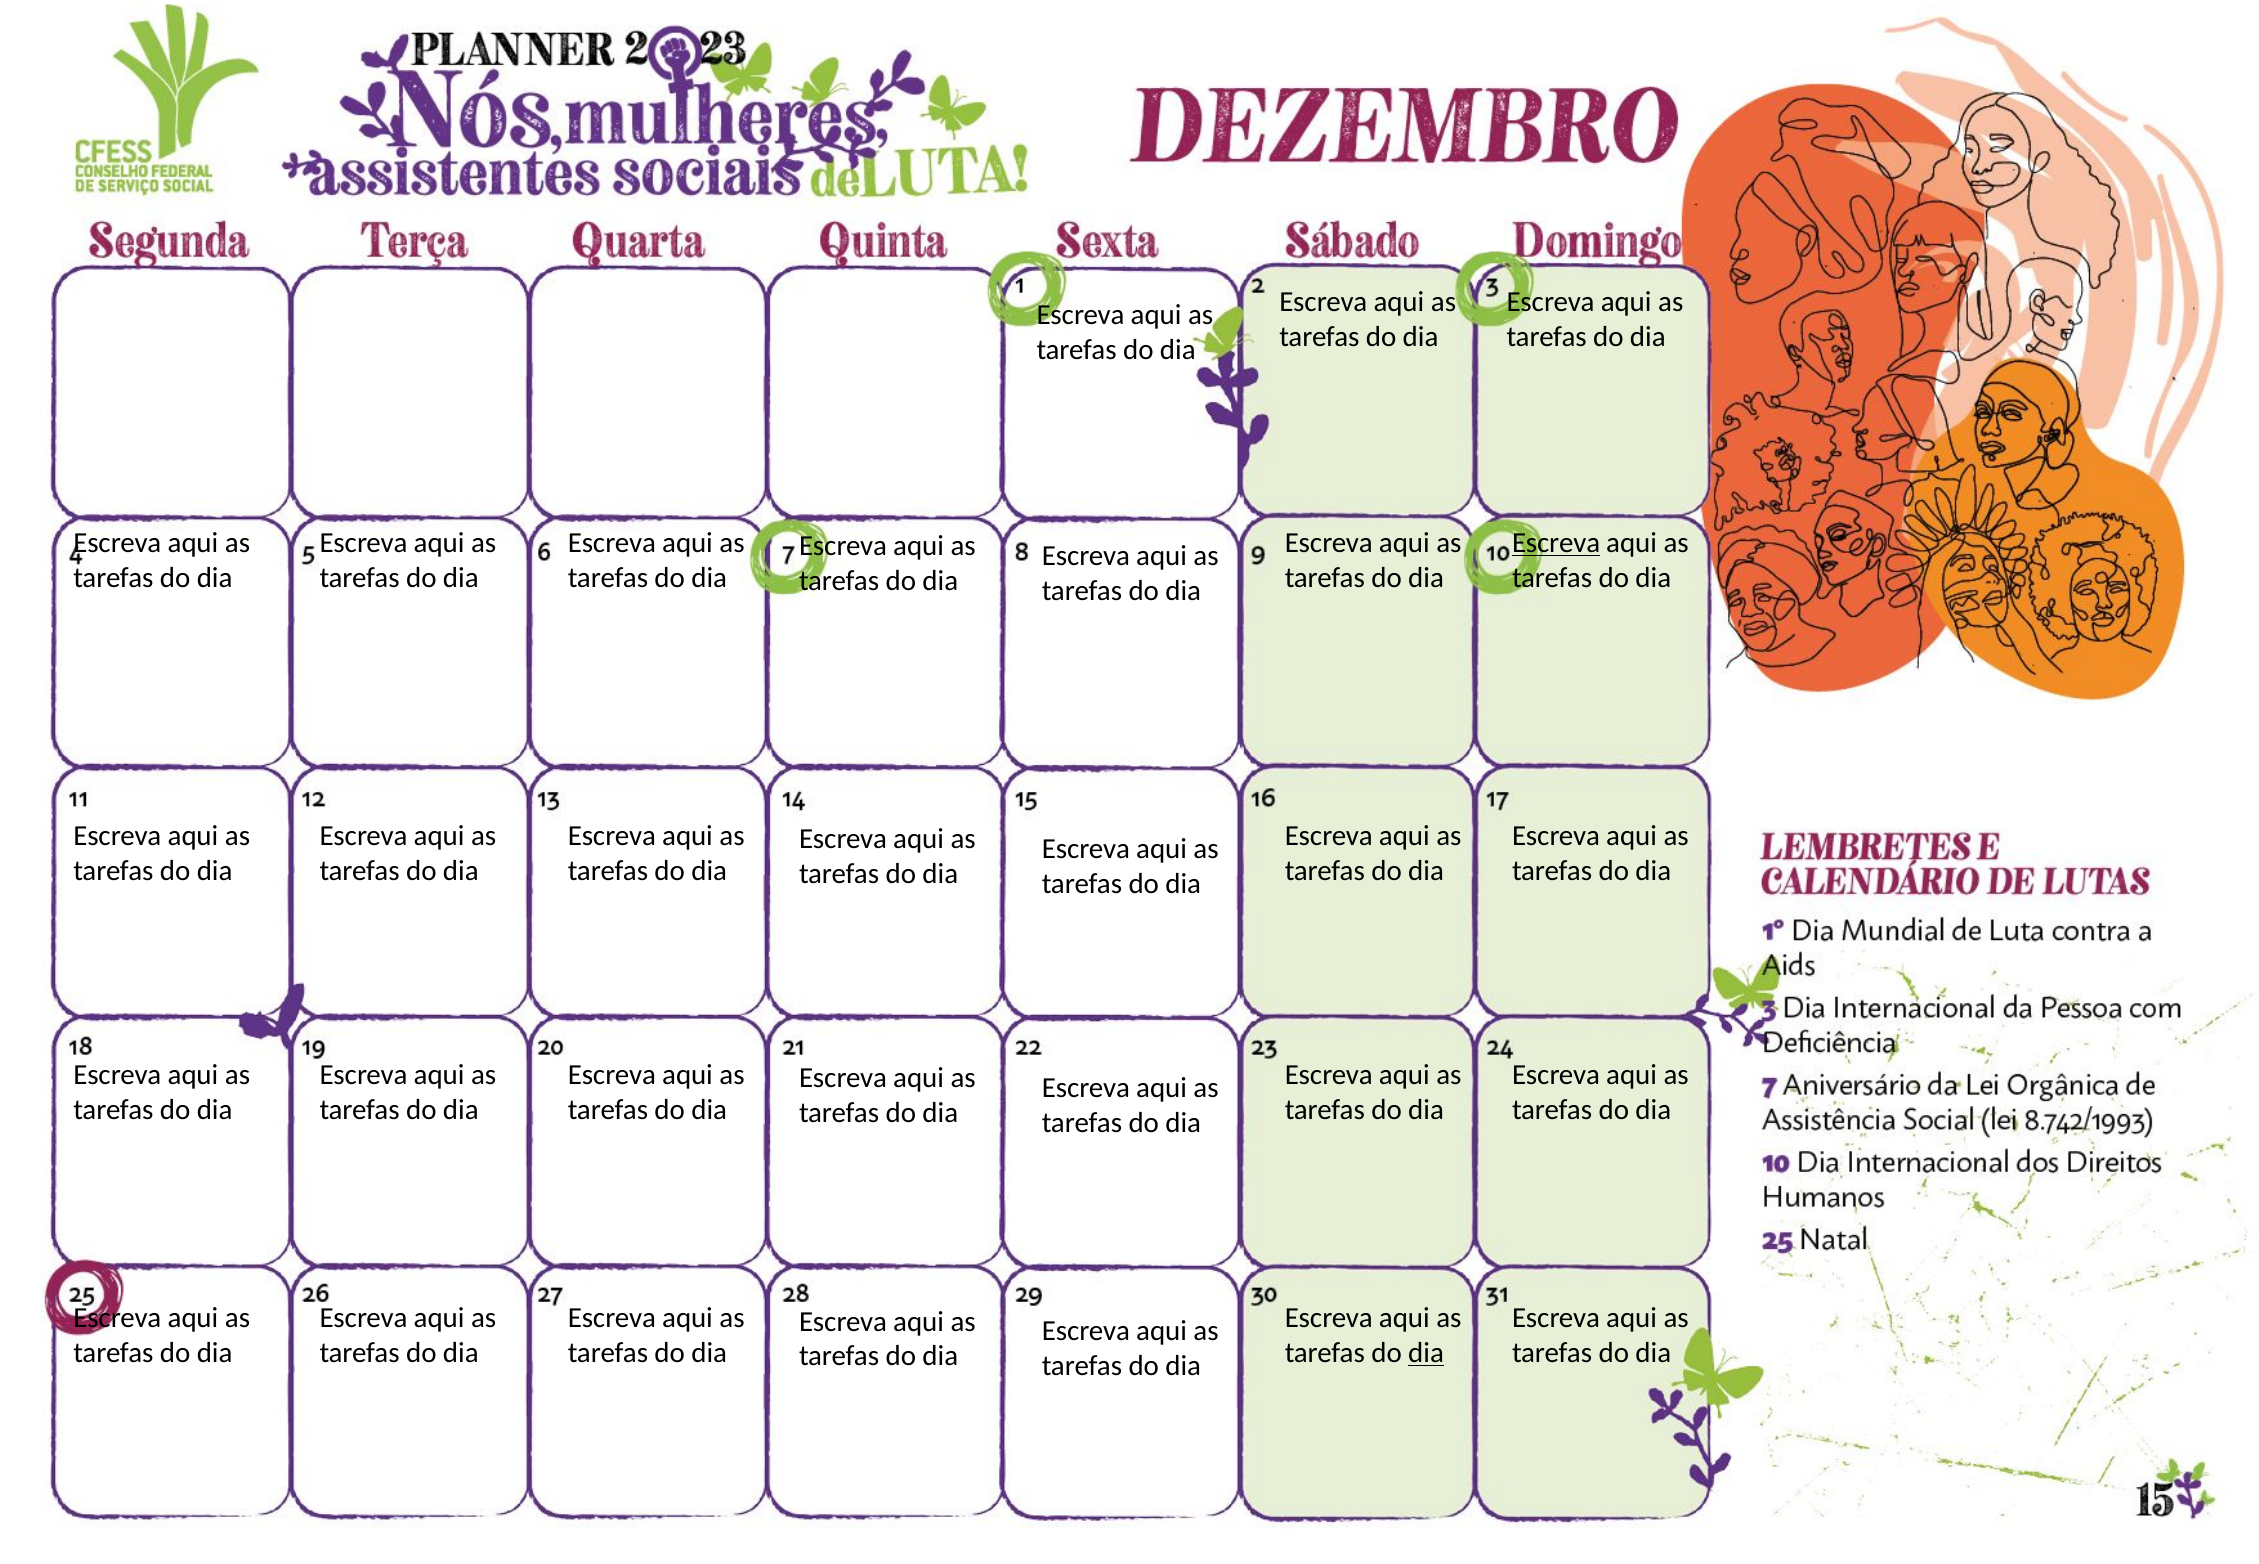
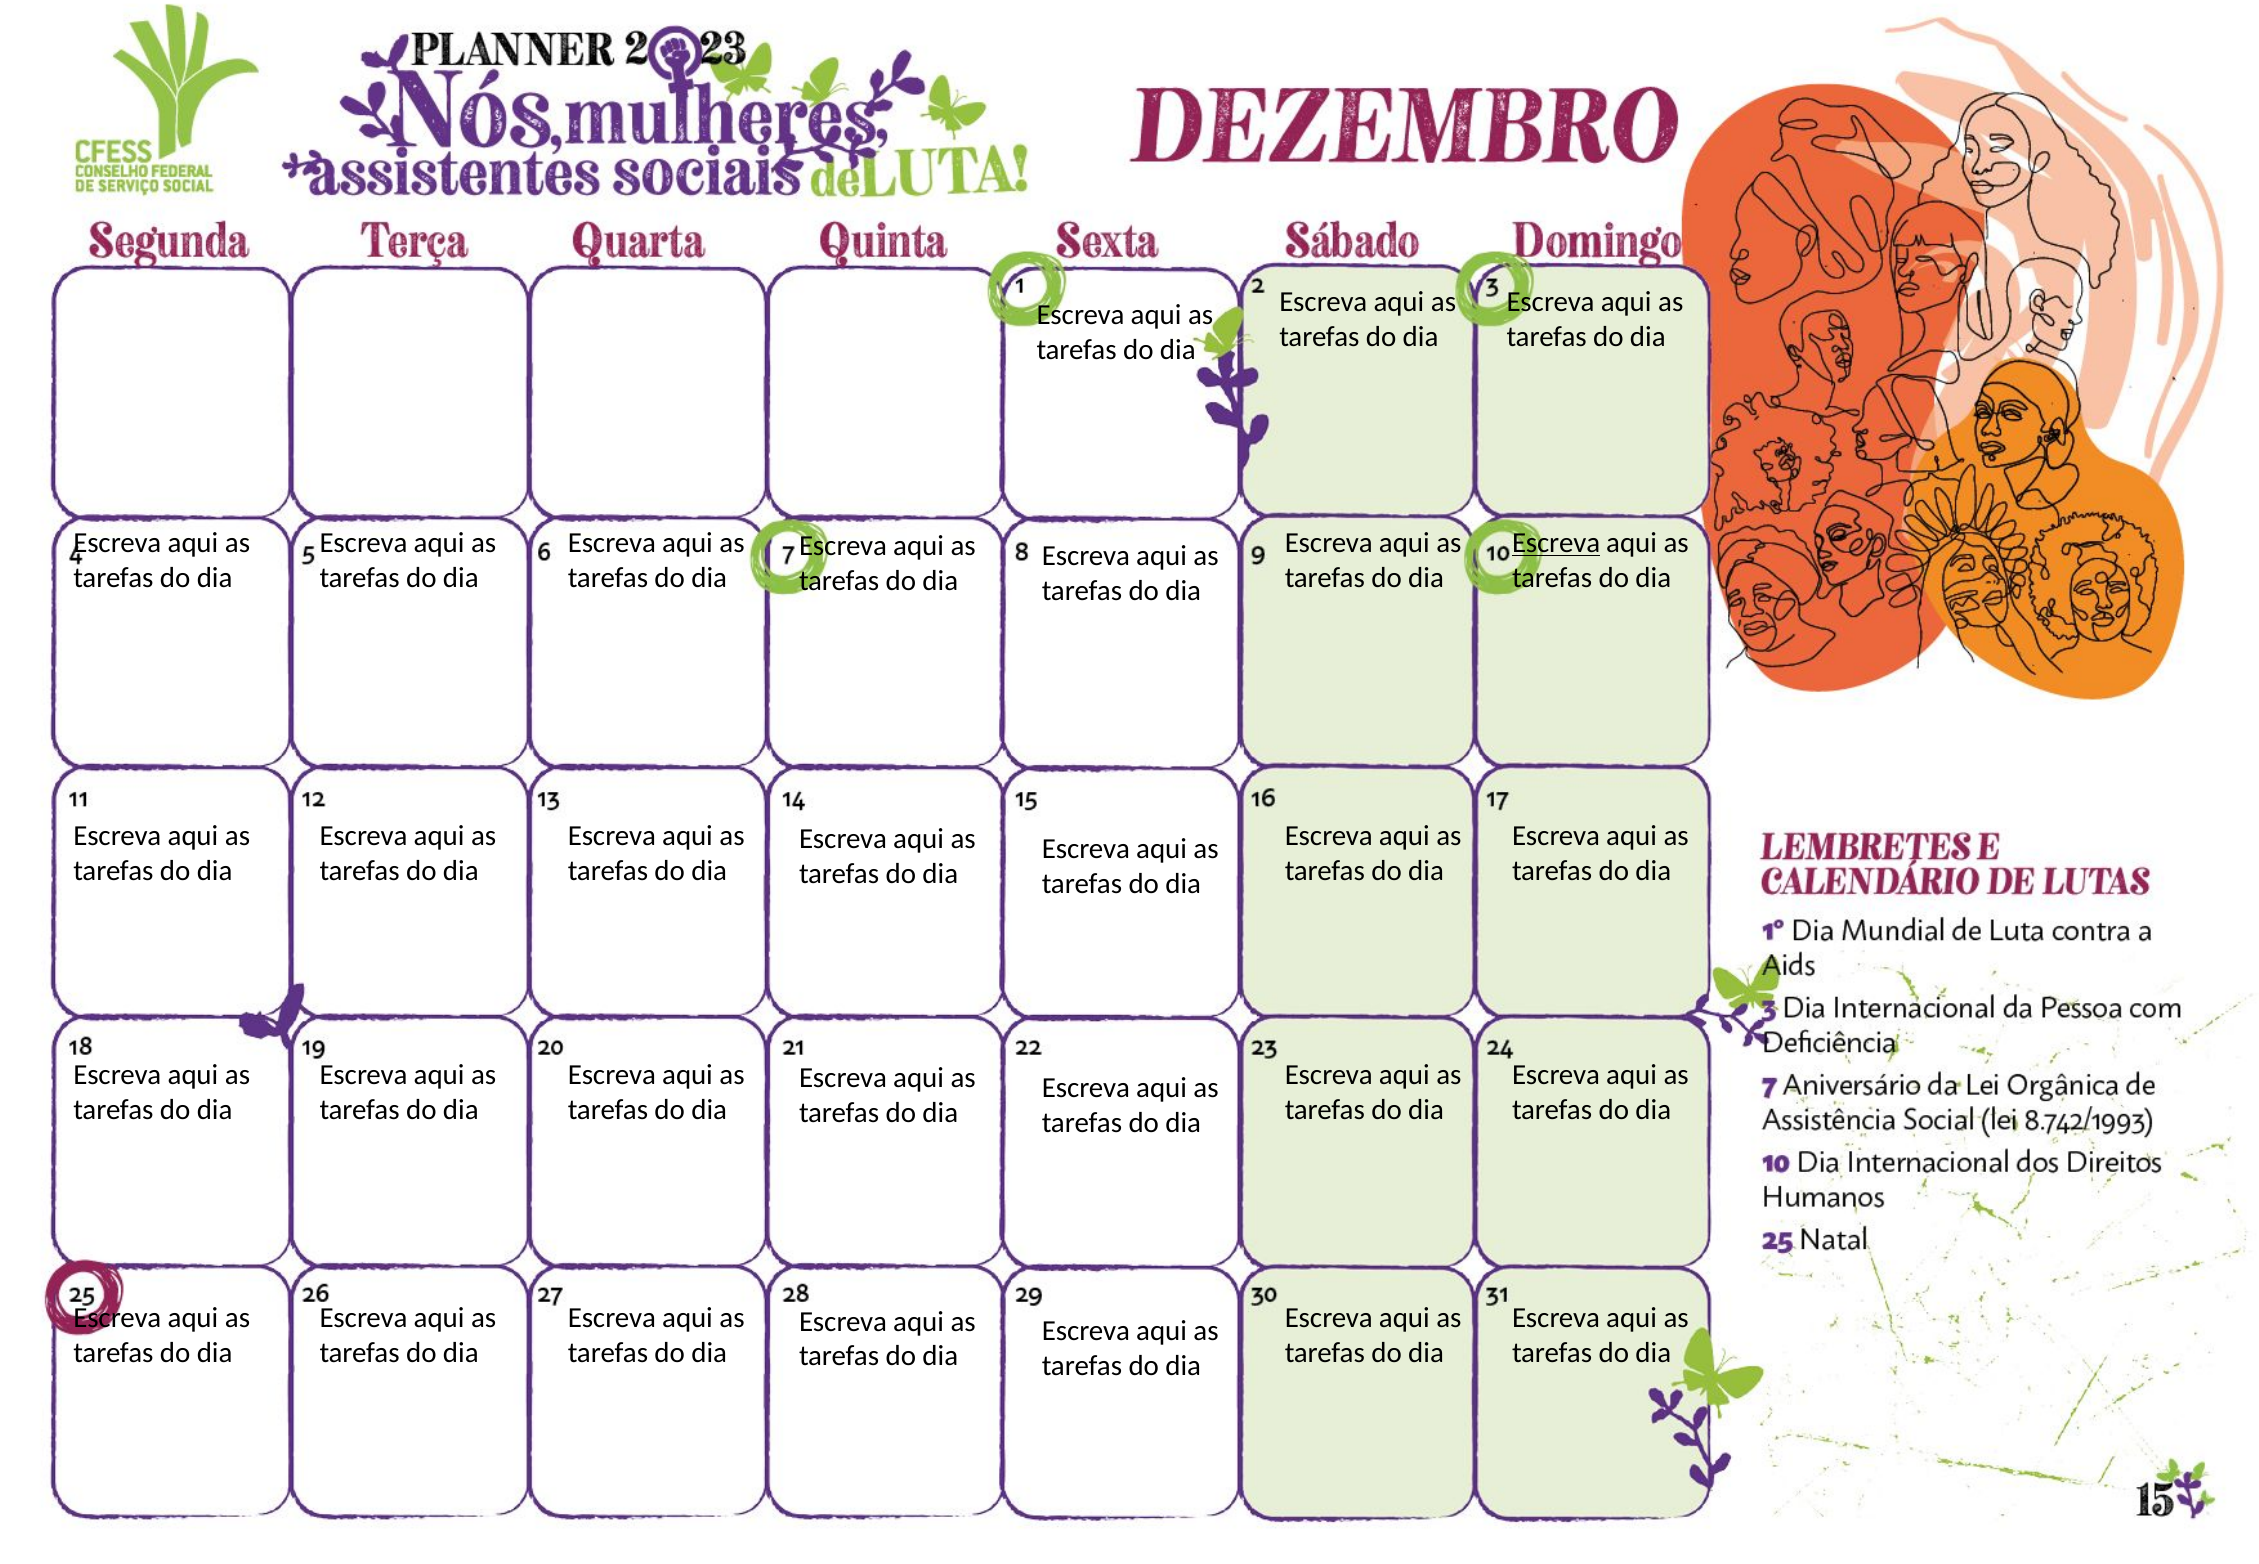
dia underline: present -> none (1426, 1353)
